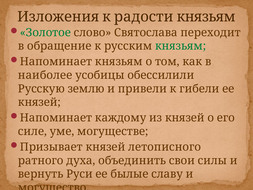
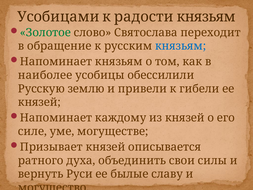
Изложения: Изложения -> Усобицами (58, 17)
князьям colour: green -> blue (181, 46)
летописного: летописного -> описывается (165, 147)
